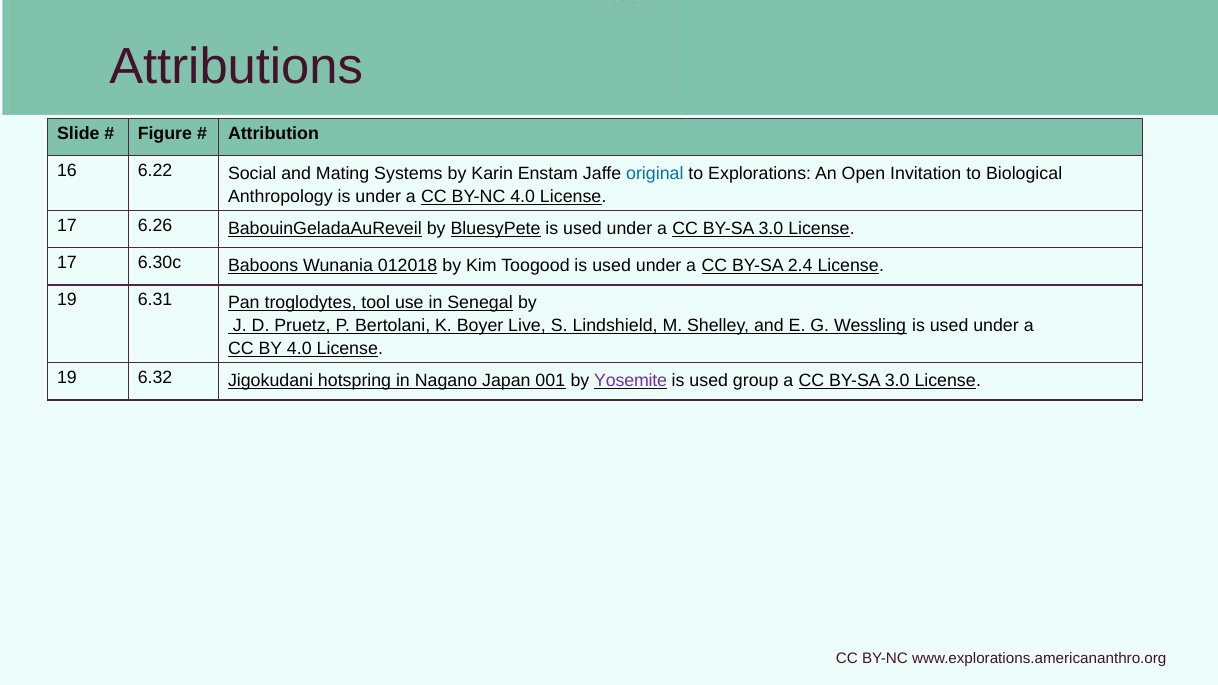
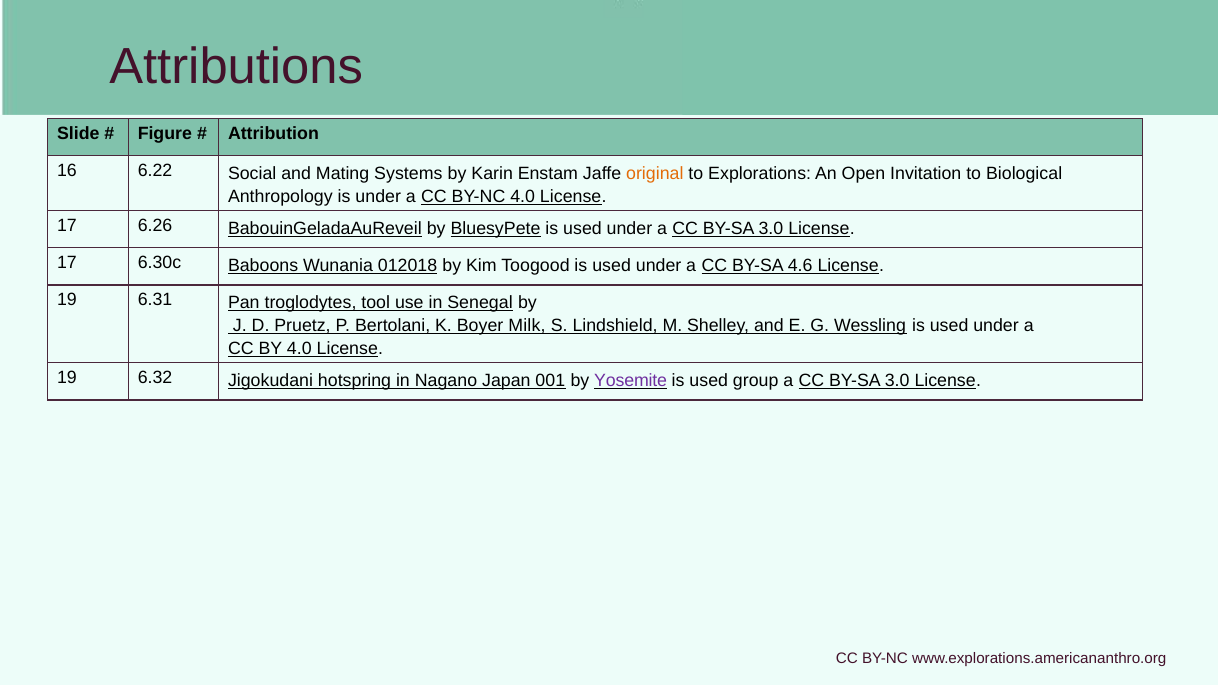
original colour: blue -> orange (655, 174)
2.4: 2.4 -> 4.6 (800, 266)
Live: Live -> Milk (527, 326)
